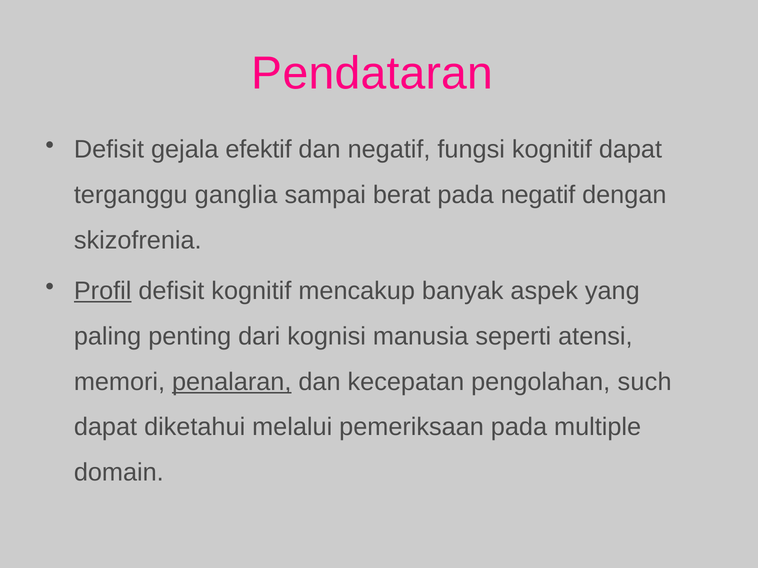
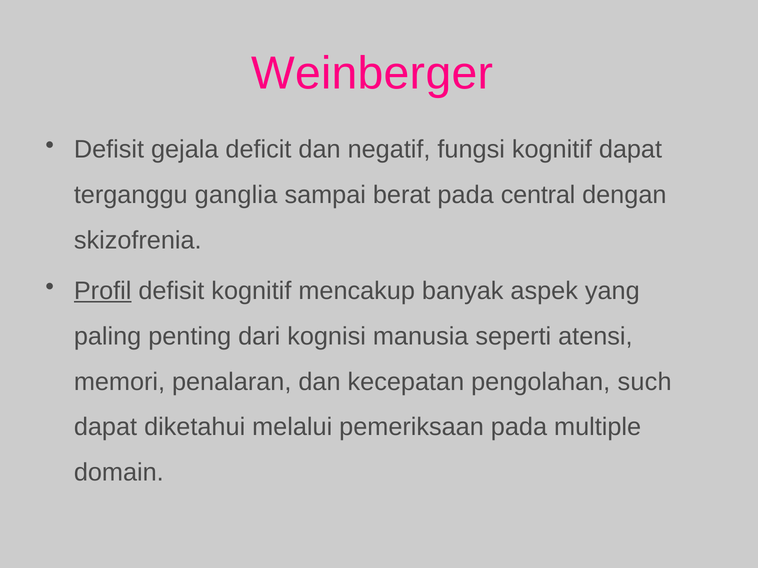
Pendataran: Pendataran -> Weinberger (372, 73)
efektif: efektif -> deficit (258, 150)
pada negatif: negatif -> central (538, 195)
penalaran underline: present -> none (232, 382)
